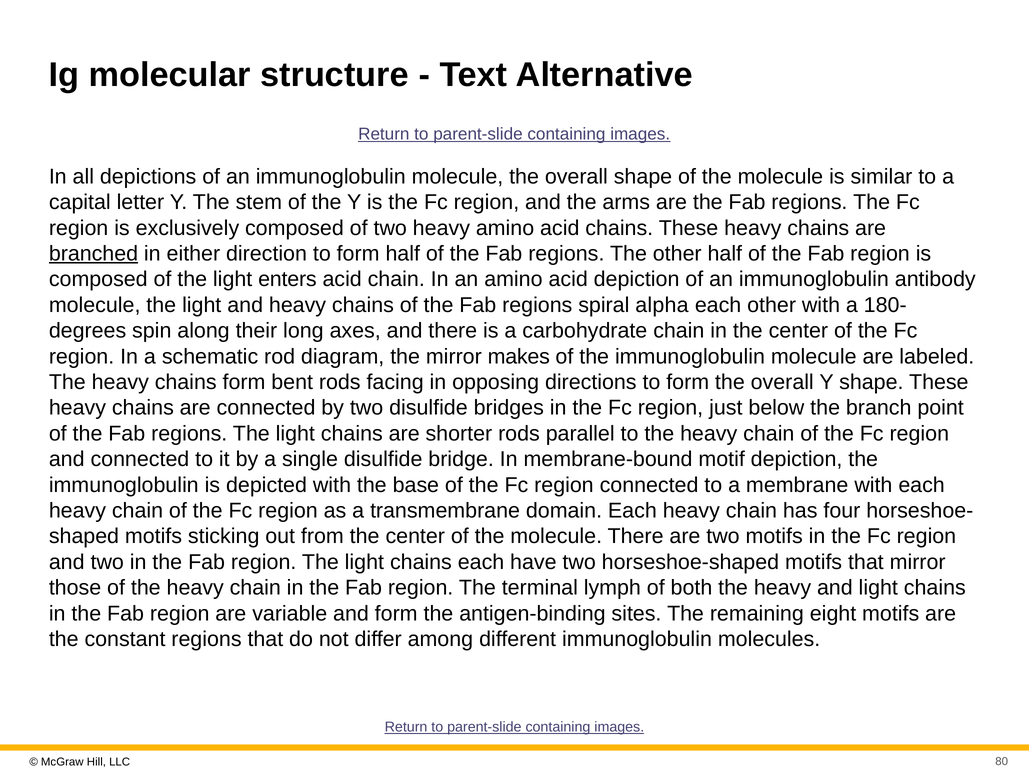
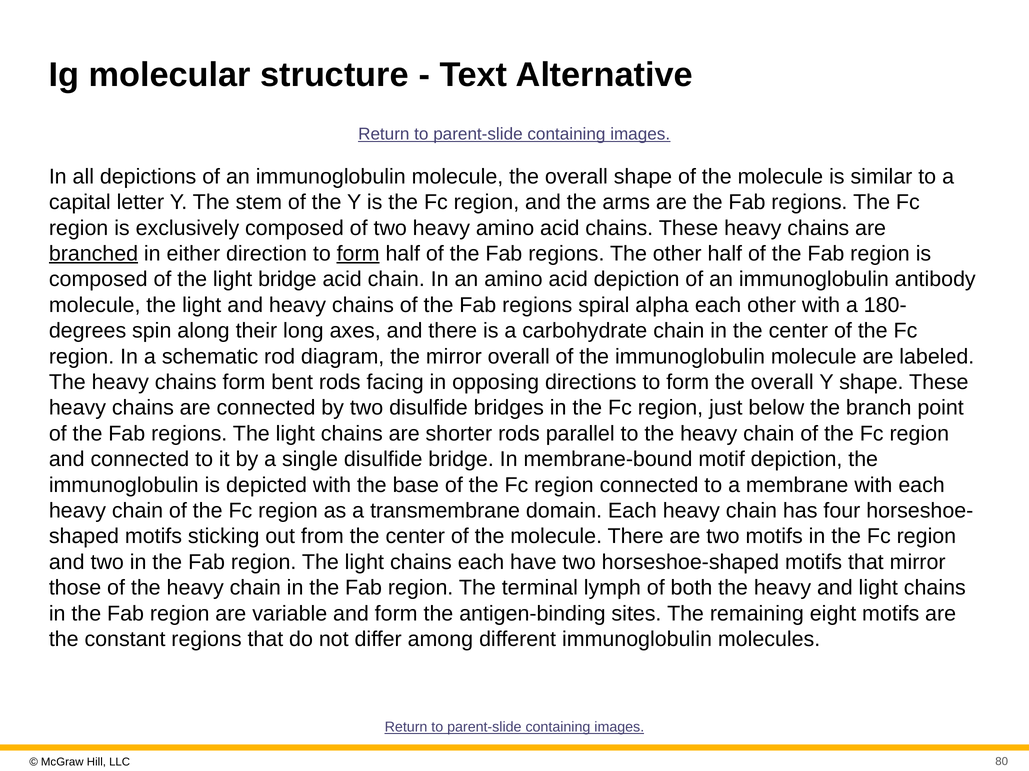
form underline: none -> present (358, 254)
light enters: enters -> bridge (287, 280)
mirror makes: makes -> overall (519, 357)
